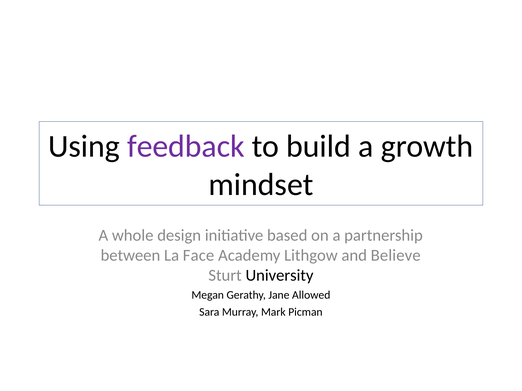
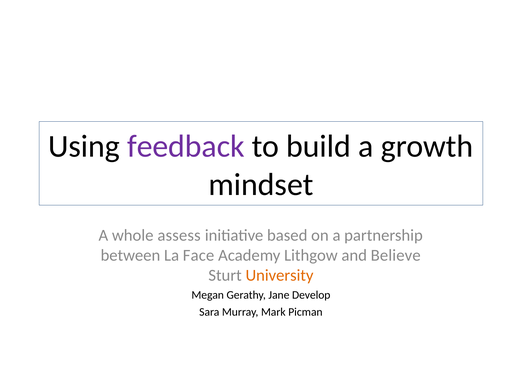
design: design -> assess (179, 236)
University colour: black -> orange (279, 276)
Allowed: Allowed -> Develop (311, 295)
